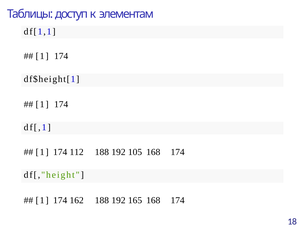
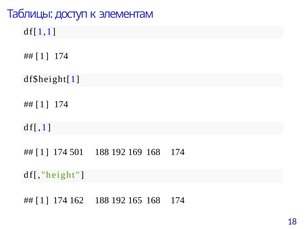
112: 112 -> 501 (77, 152)
105: 105 -> 169 (135, 152)
